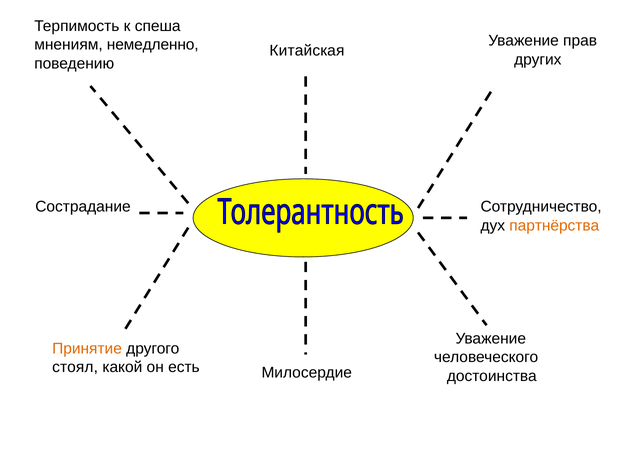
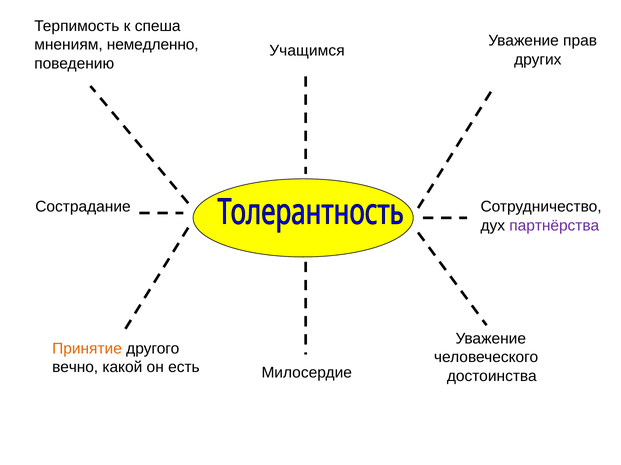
Китайская: Китайская -> Учащимся (307, 51)
партнёрства colour: orange -> purple (554, 226)
стоял: стоял -> вечно (75, 368)
